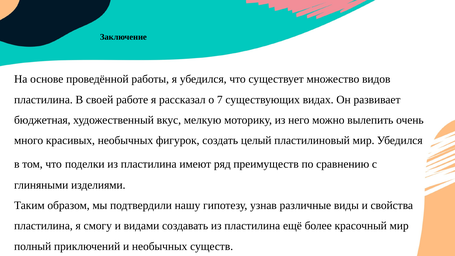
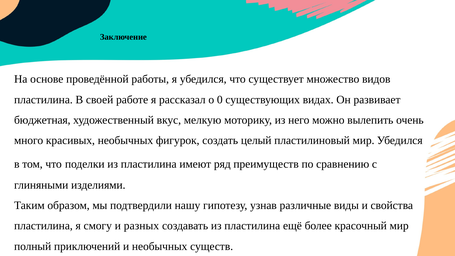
7: 7 -> 0 (220, 100)
видами: видами -> разных (141, 226)
